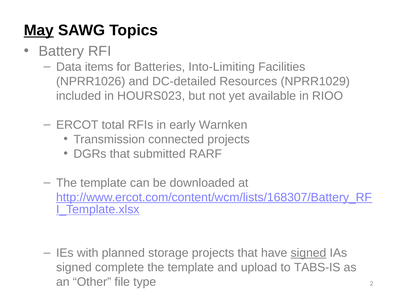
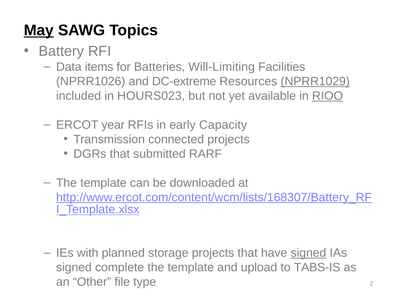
Into-Limiting: Into-Limiting -> Will-Limiting (222, 67)
DC-detailed: DC-detailed -> DC-extreme (184, 82)
NPRR1029 underline: none -> present (315, 82)
RIOO underline: none -> present (328, 96)
total: total -> year (113, 125)
Warnken: Warnken -> Capacity (223, 125)
